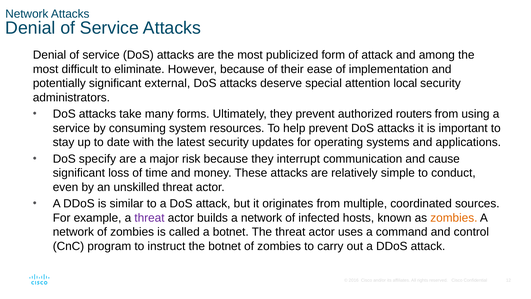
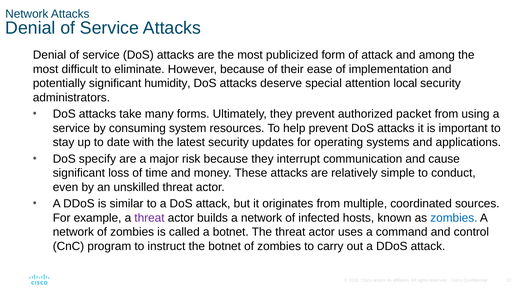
external: external -> humidity (167, 83)
routers: routers -> packet (414, 114)
zombies colour: orange -> blue (454, 218)
